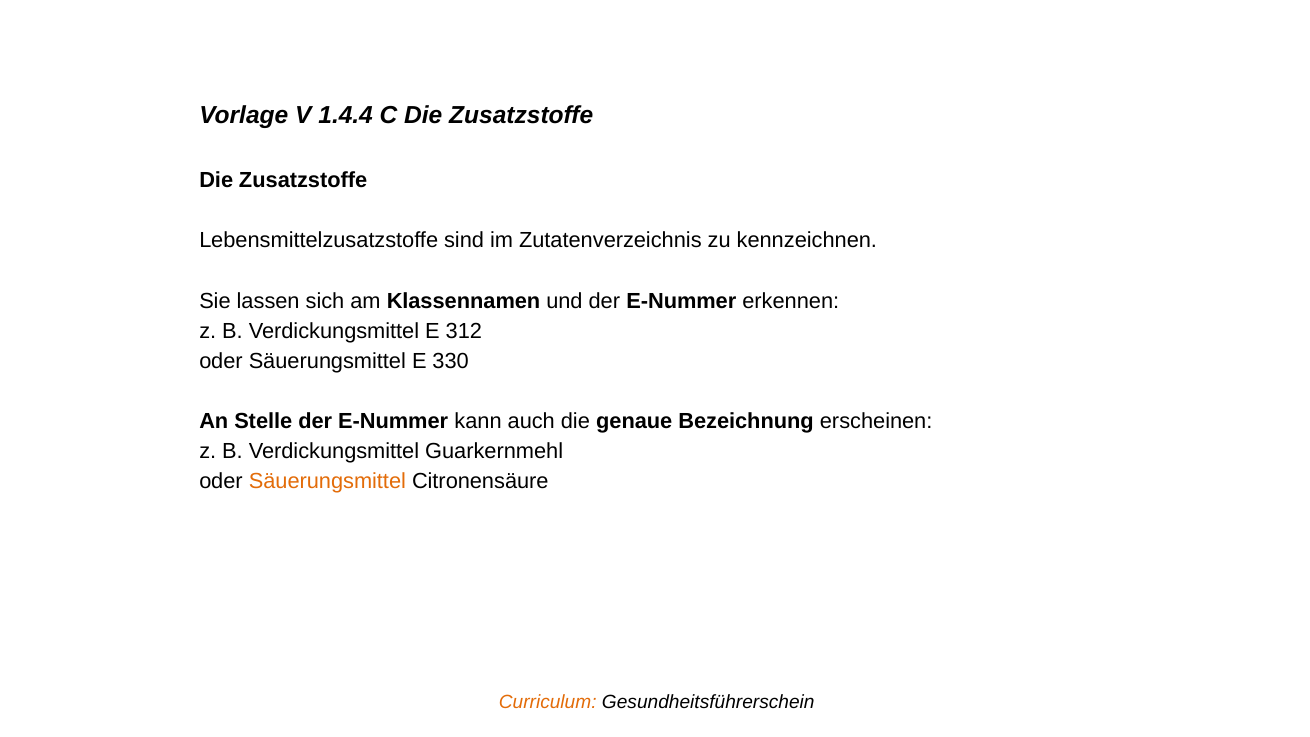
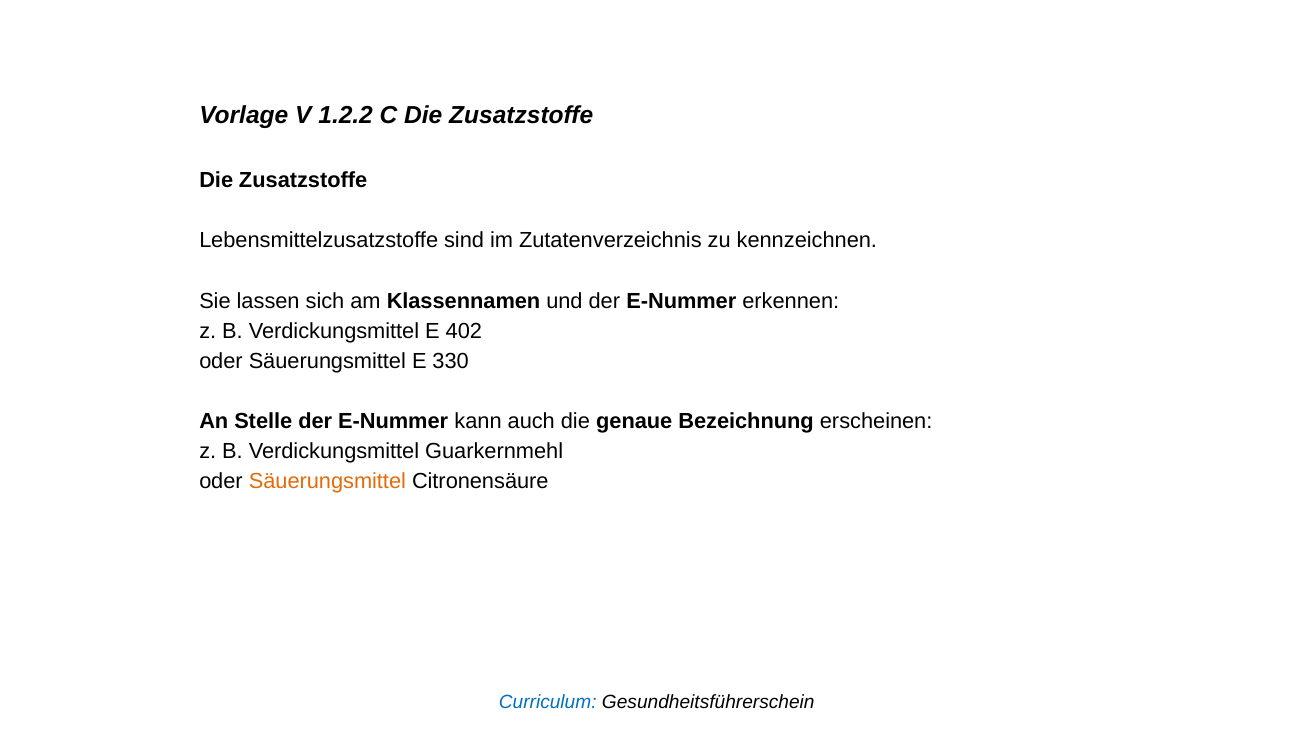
1.4.4: 1.4.4 -> 1.2.2 (346, 115)
312: 312 -> 402 (464, 331)
Curriculum colour: orange -> blue (548, 702)
